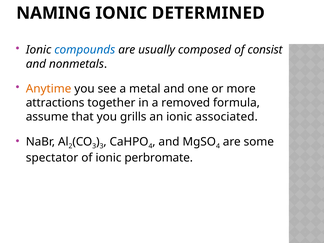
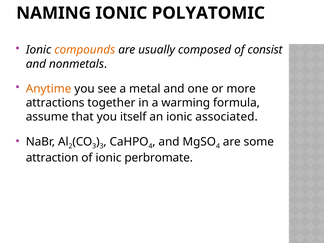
DETERMINED: DETERMINED -> POLYATOMIC (208, 13)
compounds colour: blue -> orange (85, 50)
removed: removed -> warming (186, 103)
grills: grills -> itself (133, 117)
spectator: spectator -> attraction (52, 158)
